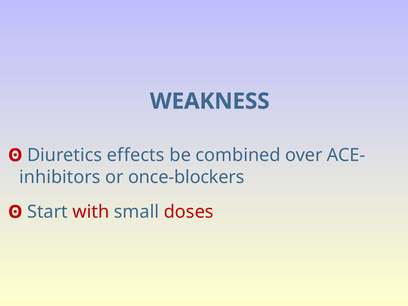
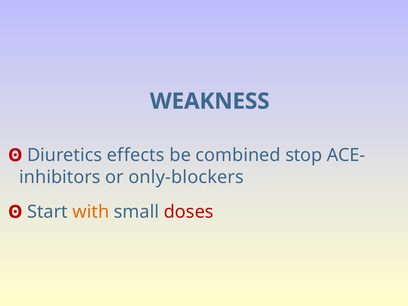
over: over -> stop (304, 155)
once-blockers: once-blockers -> only-blockers (186, 177)
with colour: red -> orange (91, 212)
